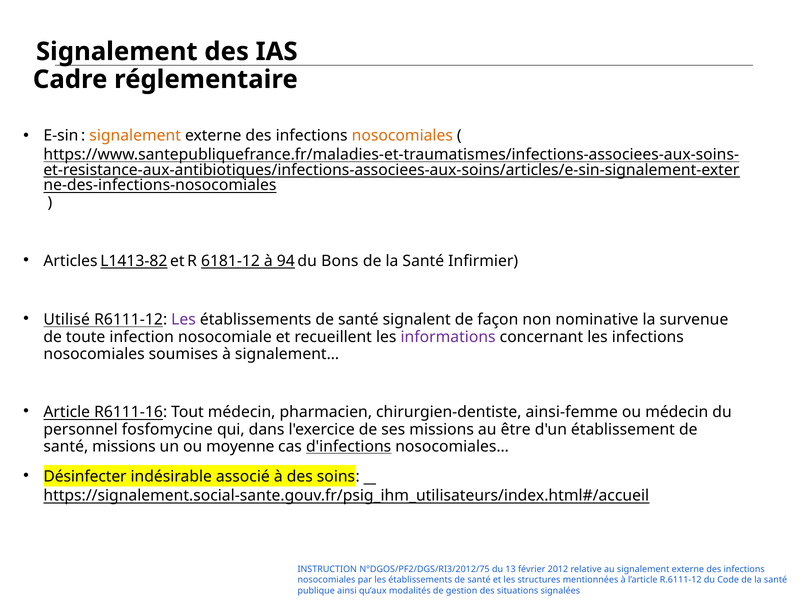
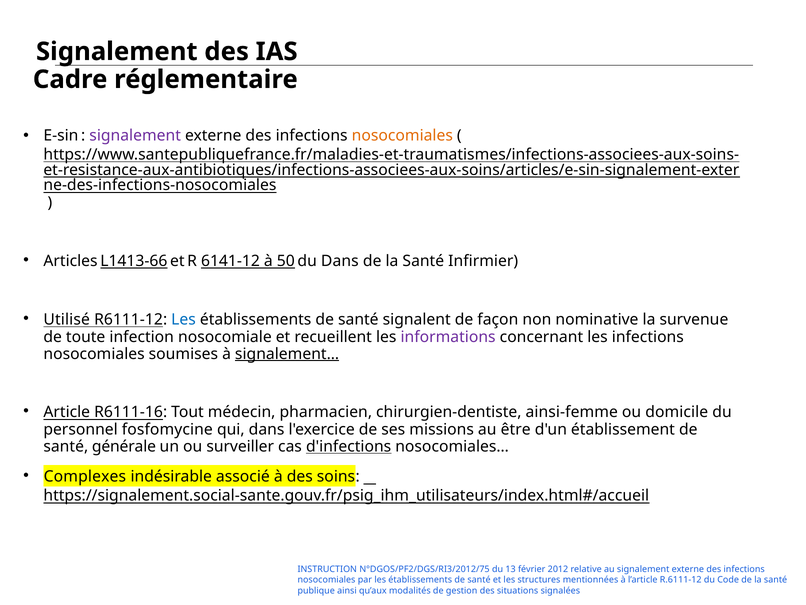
signalement colour: orange -> purple (135, 136)
L1413-82: L1413-82 -> L1413-66 (134, 261)
6181-12: 6181-12 -> 6141-12 (230, 261)
94: 94 -> 50 (286, 261)
du Bons: Bons -> Dans (340, 261)
Les colour: purple -> blue (184, 319)
signalement… underline: none -> present (287, 354)
ou médecin: médecin -> domicile (677, 412)
santé missions: missions -> générale (124, 446)
moyenne: moyenne -> surveiller (240, 446)
Désinfecter: Désinfecter -> Complexes (85, 476)
